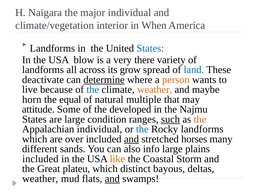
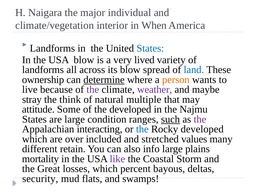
there: there -> lived (144, 60)
its grow: grow -> blow (130, 70)
deactivate: deactivate -> ownership (43, 80)
the colour: blue -> purple (93, 90)
weather colour: orange -> purple (155, 90)
horn: horn -> stray (32, 99)
equal: equal -> think (70, 99)
the colour: orange -> purple (200, 119)
Appalachian individual: individual -> interacting (100, 129)
Rocky landforms: landforms -> developed (202, 129)
and underline: present -> none (131, 139)
horses: horses -> values (194, 139)
sands: sands -> retain (73, 149)
included: included -> mortality (40, 159)
like colour: orange -> purple (117, 159)
plateu: plateu -> losses (76, 169)
distinct: distinct -> percent (135, 169)
weather: weather -> security (40, 179)
and underline: present -> none (112, 179)
